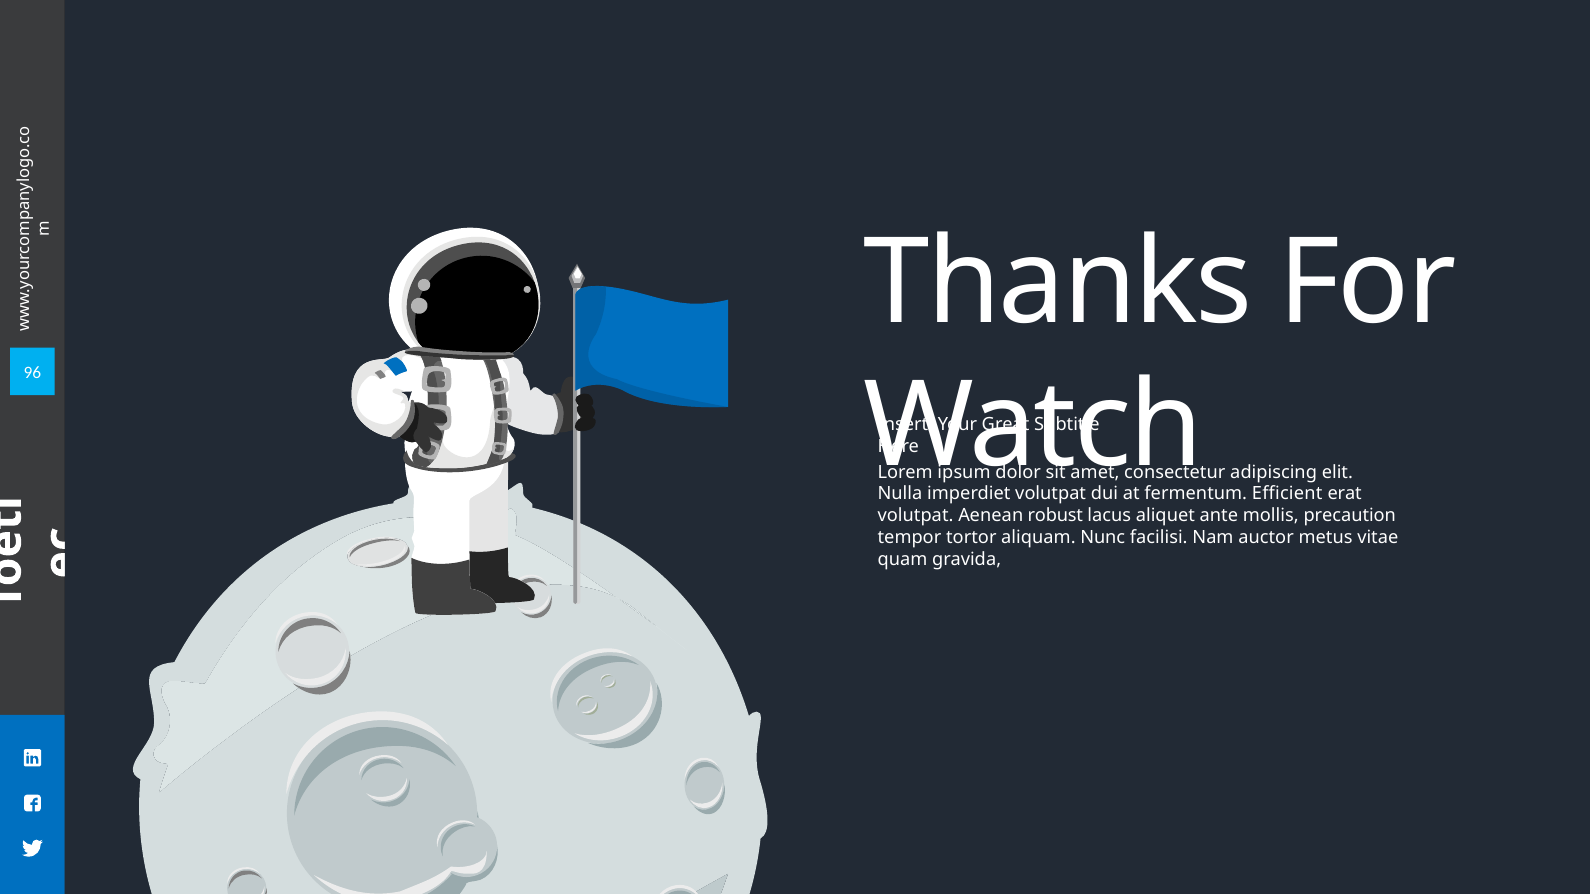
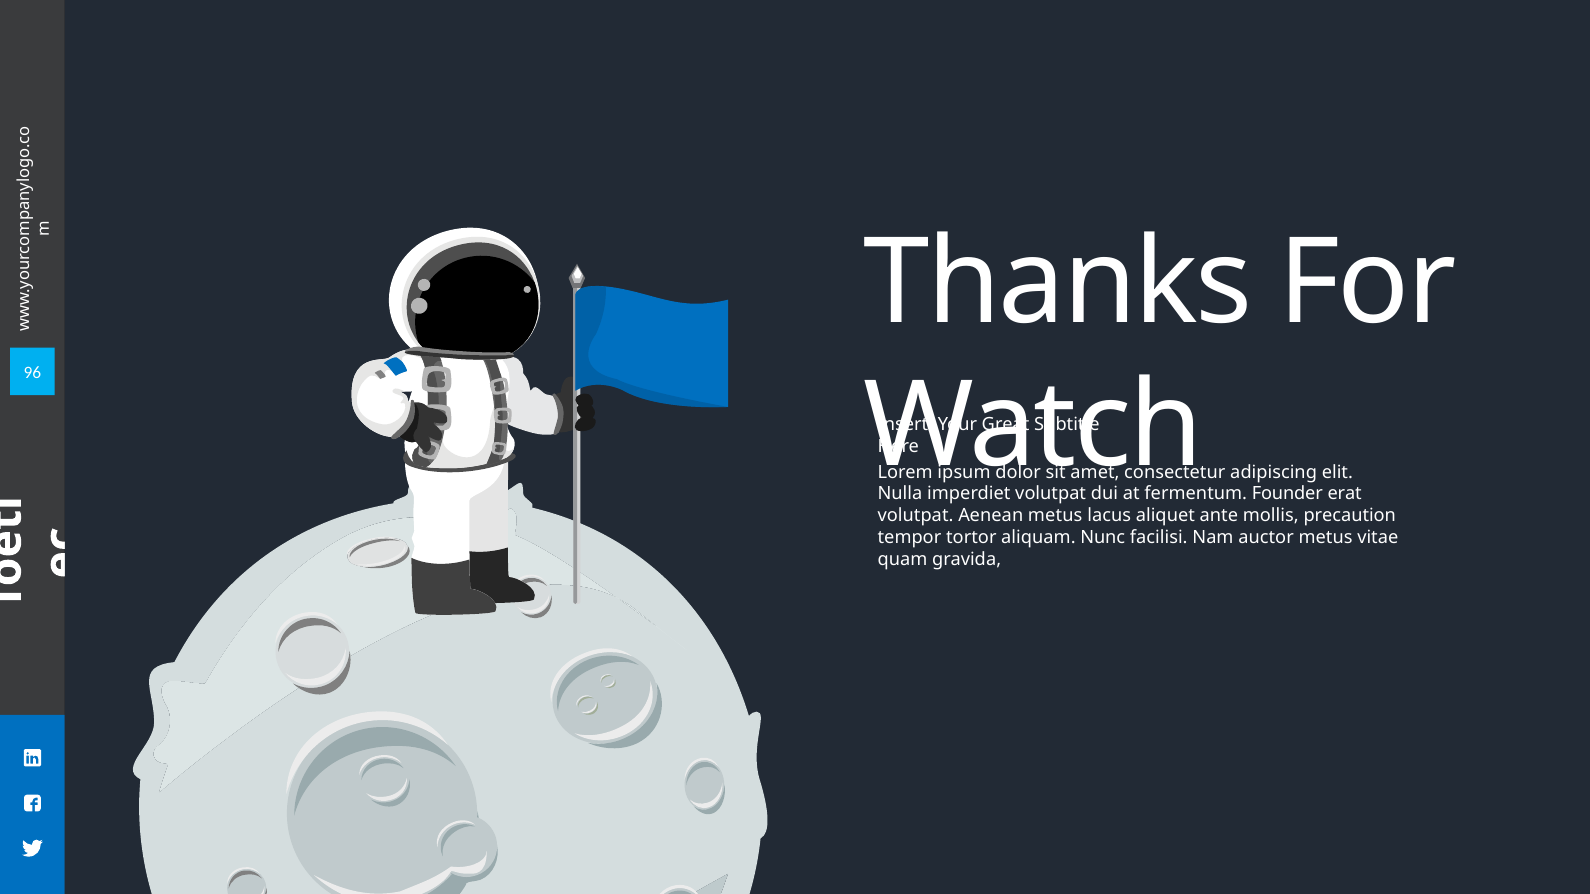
Efficient: Efficient -> Founder (1287, 494)
Aenean robust: robust -> metus (1055, 516)
